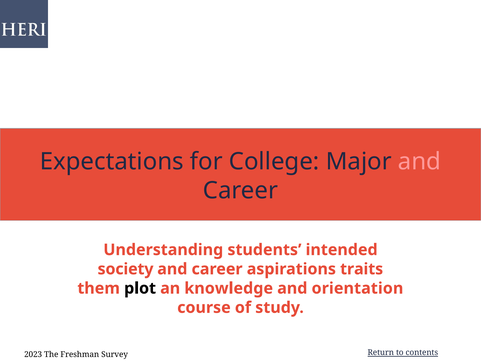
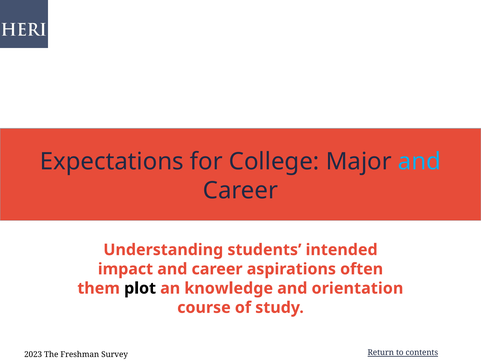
and colour: pink -> light blue (420, 162)
society: society -> impact (125, 269)
traits: traits -> often (362, 269)
